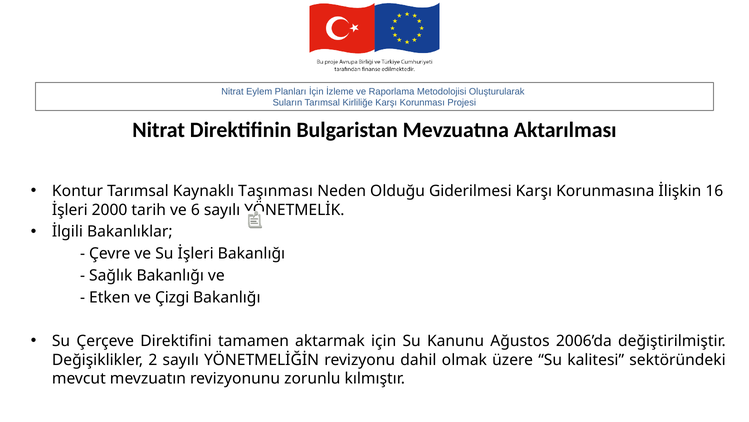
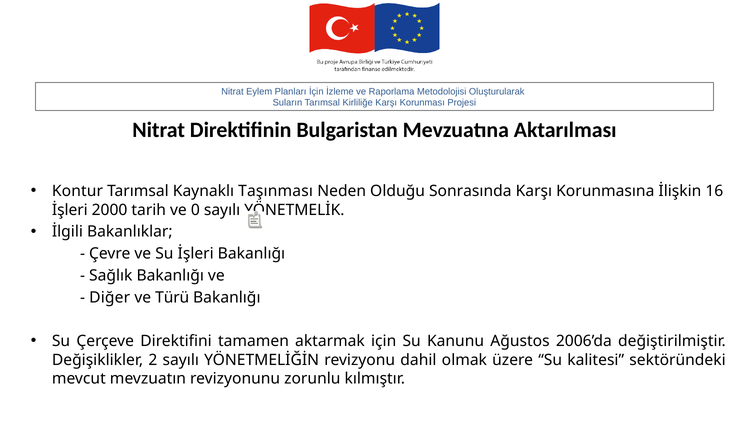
Giderilmesi: Giderilmesi -> Sonrasında (470, 191)
6: 6 -> 0 (195, 210)
Etken: Etken -> Diğer (110, 297)
Çizgi: Çizgi -> Türü (172, 297)
